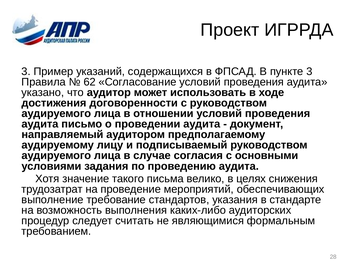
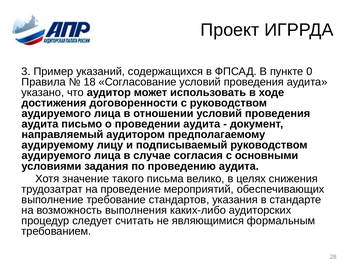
пункте 3: 3 -> 0 (309, 71)
62: 62 -> 18 (90, 82)
